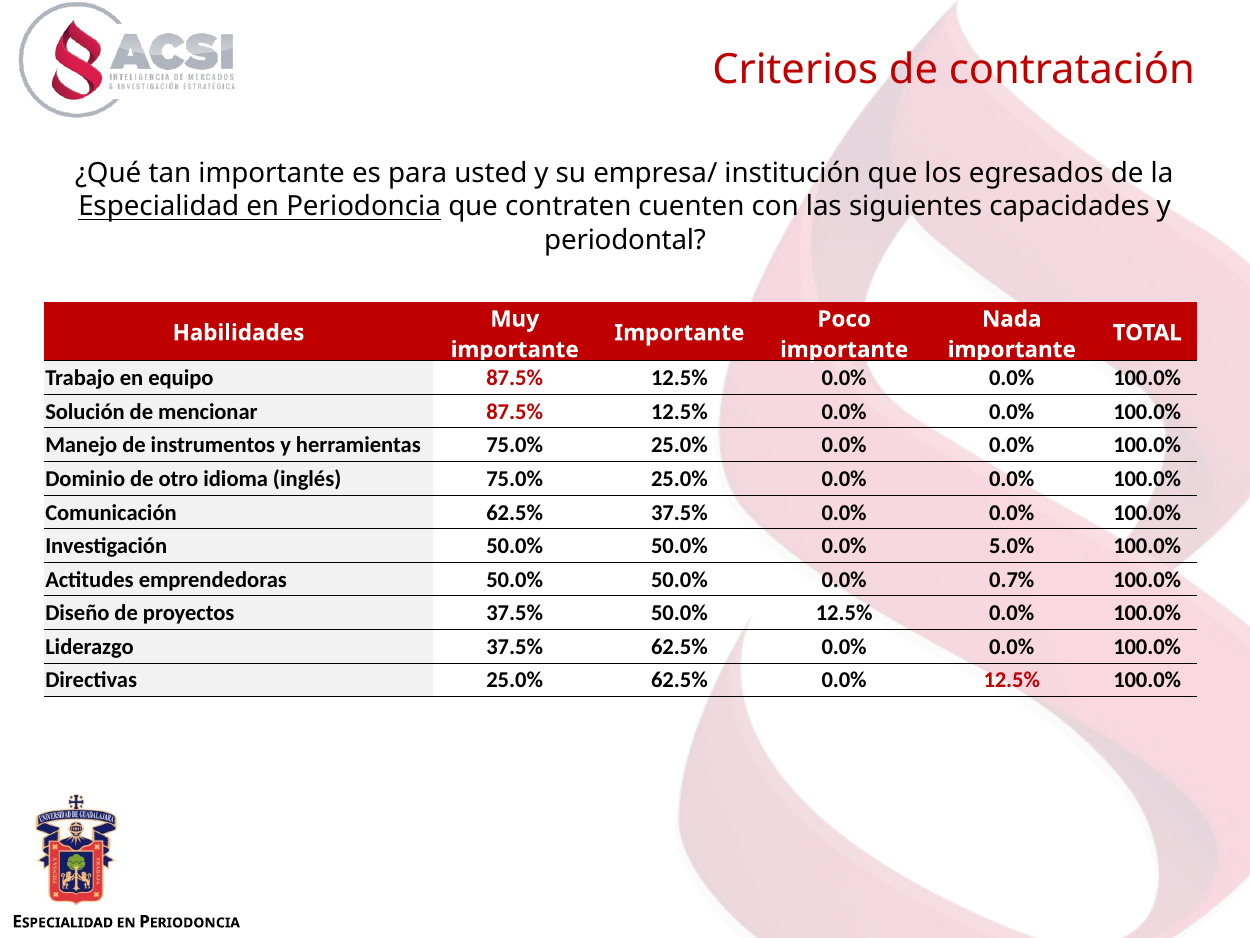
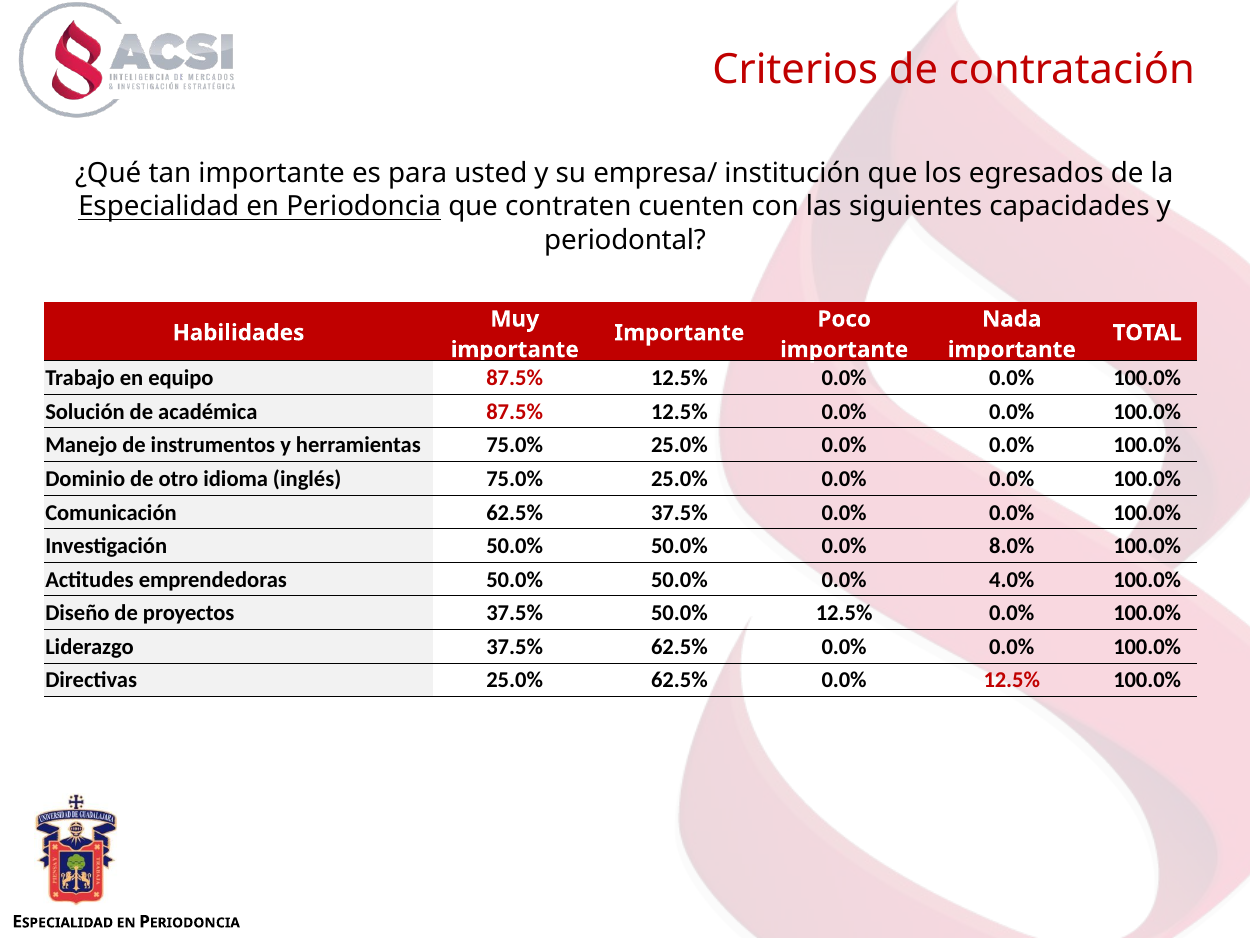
mencionar: mencionar -> académica (208, 412)
5.0%: 5.0% -> 8.0% (1012, 546)
0.7%: 0.7% -> 4.0% (1012, 579)
